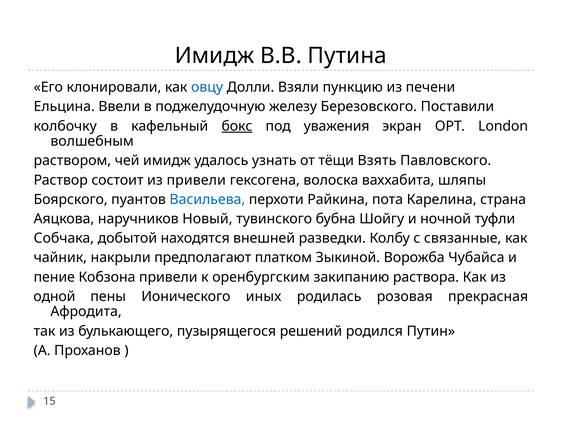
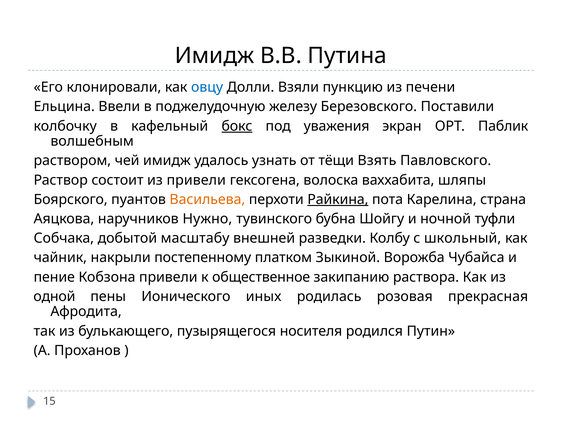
London: London -> Паблик (503, 126)
Васильева colour: blue -> orange (207, 199)
Райкина underline: none -> present (338, 199)
Новый: Новый -> Нужно (207, 219)
находятся: находятся -> масштабу (195, 238)
связанные: связанные -> школьный (463, 238)
предполагают: предполагают -> постепенному (203, 257)
оренбургским: оренбургским -> общественное (261, 277)
решений: решений -> носителя (311, 331)
